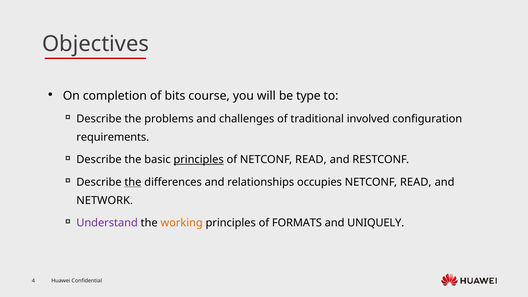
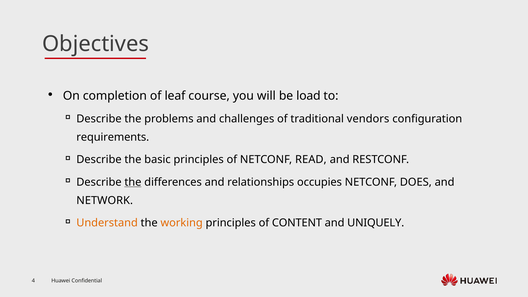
bits: bits -> leaf (175, 96)
type: type -> load (308, 96)
involved: involved -> vendors (368, 119)
principles underline: present -> none (199, 160)
READ: READ -> DOES (416, 182)
Understand colour: purple -> orange (107, 223)
FORMATS: FORMATS -> CONTENT (297, 223)
